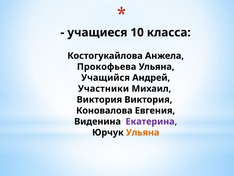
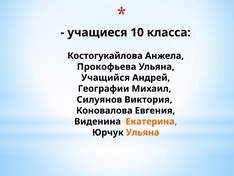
Участники: Участники -> Географии (104, 88)
Виктория: Виктория -> Силуянов (99, 99)
Екатерина colour: purple -> orange (151, 121)
